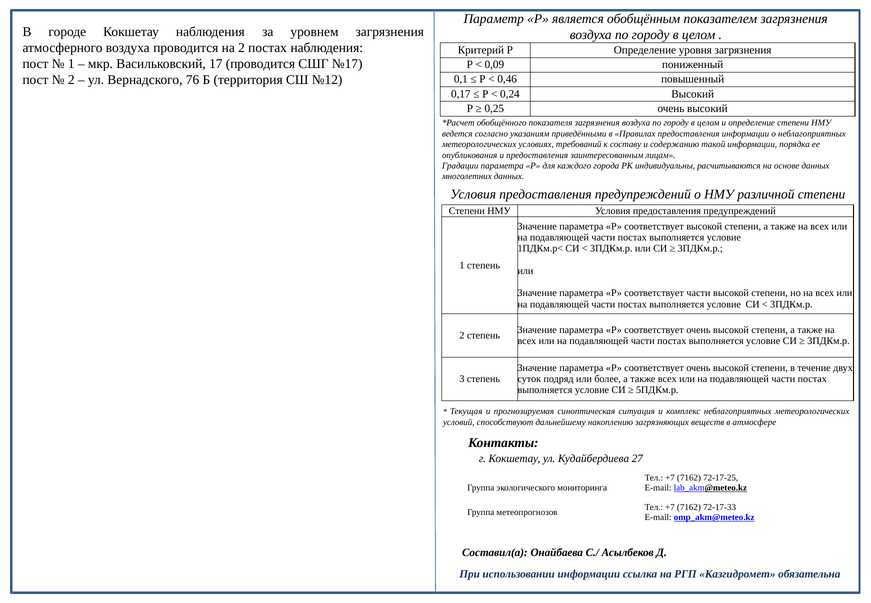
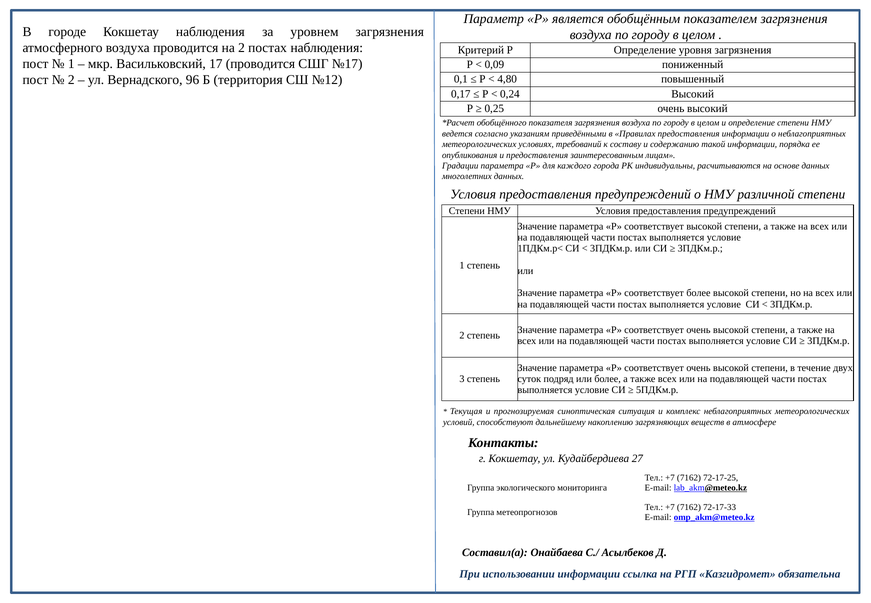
76: 76 -> 96 (193, 80)
0,46: 0,46 -> 4,80 (507, 79)
соответствует части: части -> более (698, 293)
